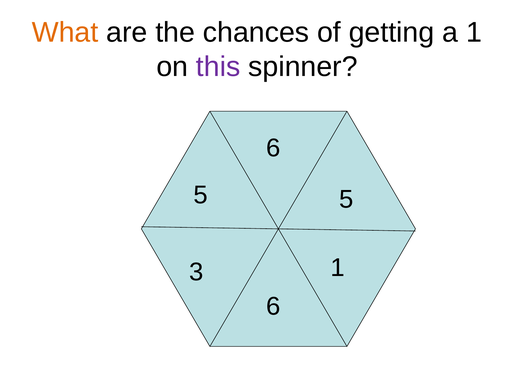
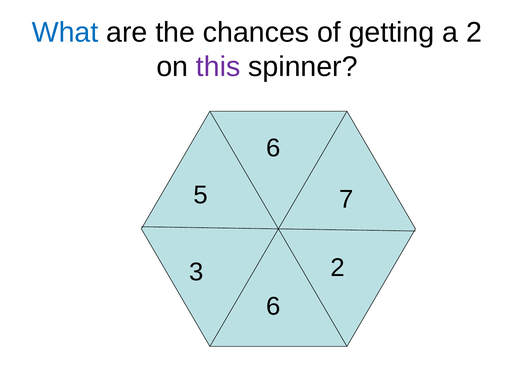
What colour: orange -> blue (65, 32)
a 1: 1 -> 2 (474, 32)
5 5: 5 -> 7 (346, 200)
3 1: 1 -> 2 (338, 268)
